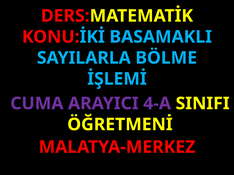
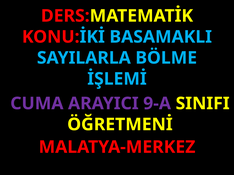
4-A: 4-A -> 9-A (157, 104)
